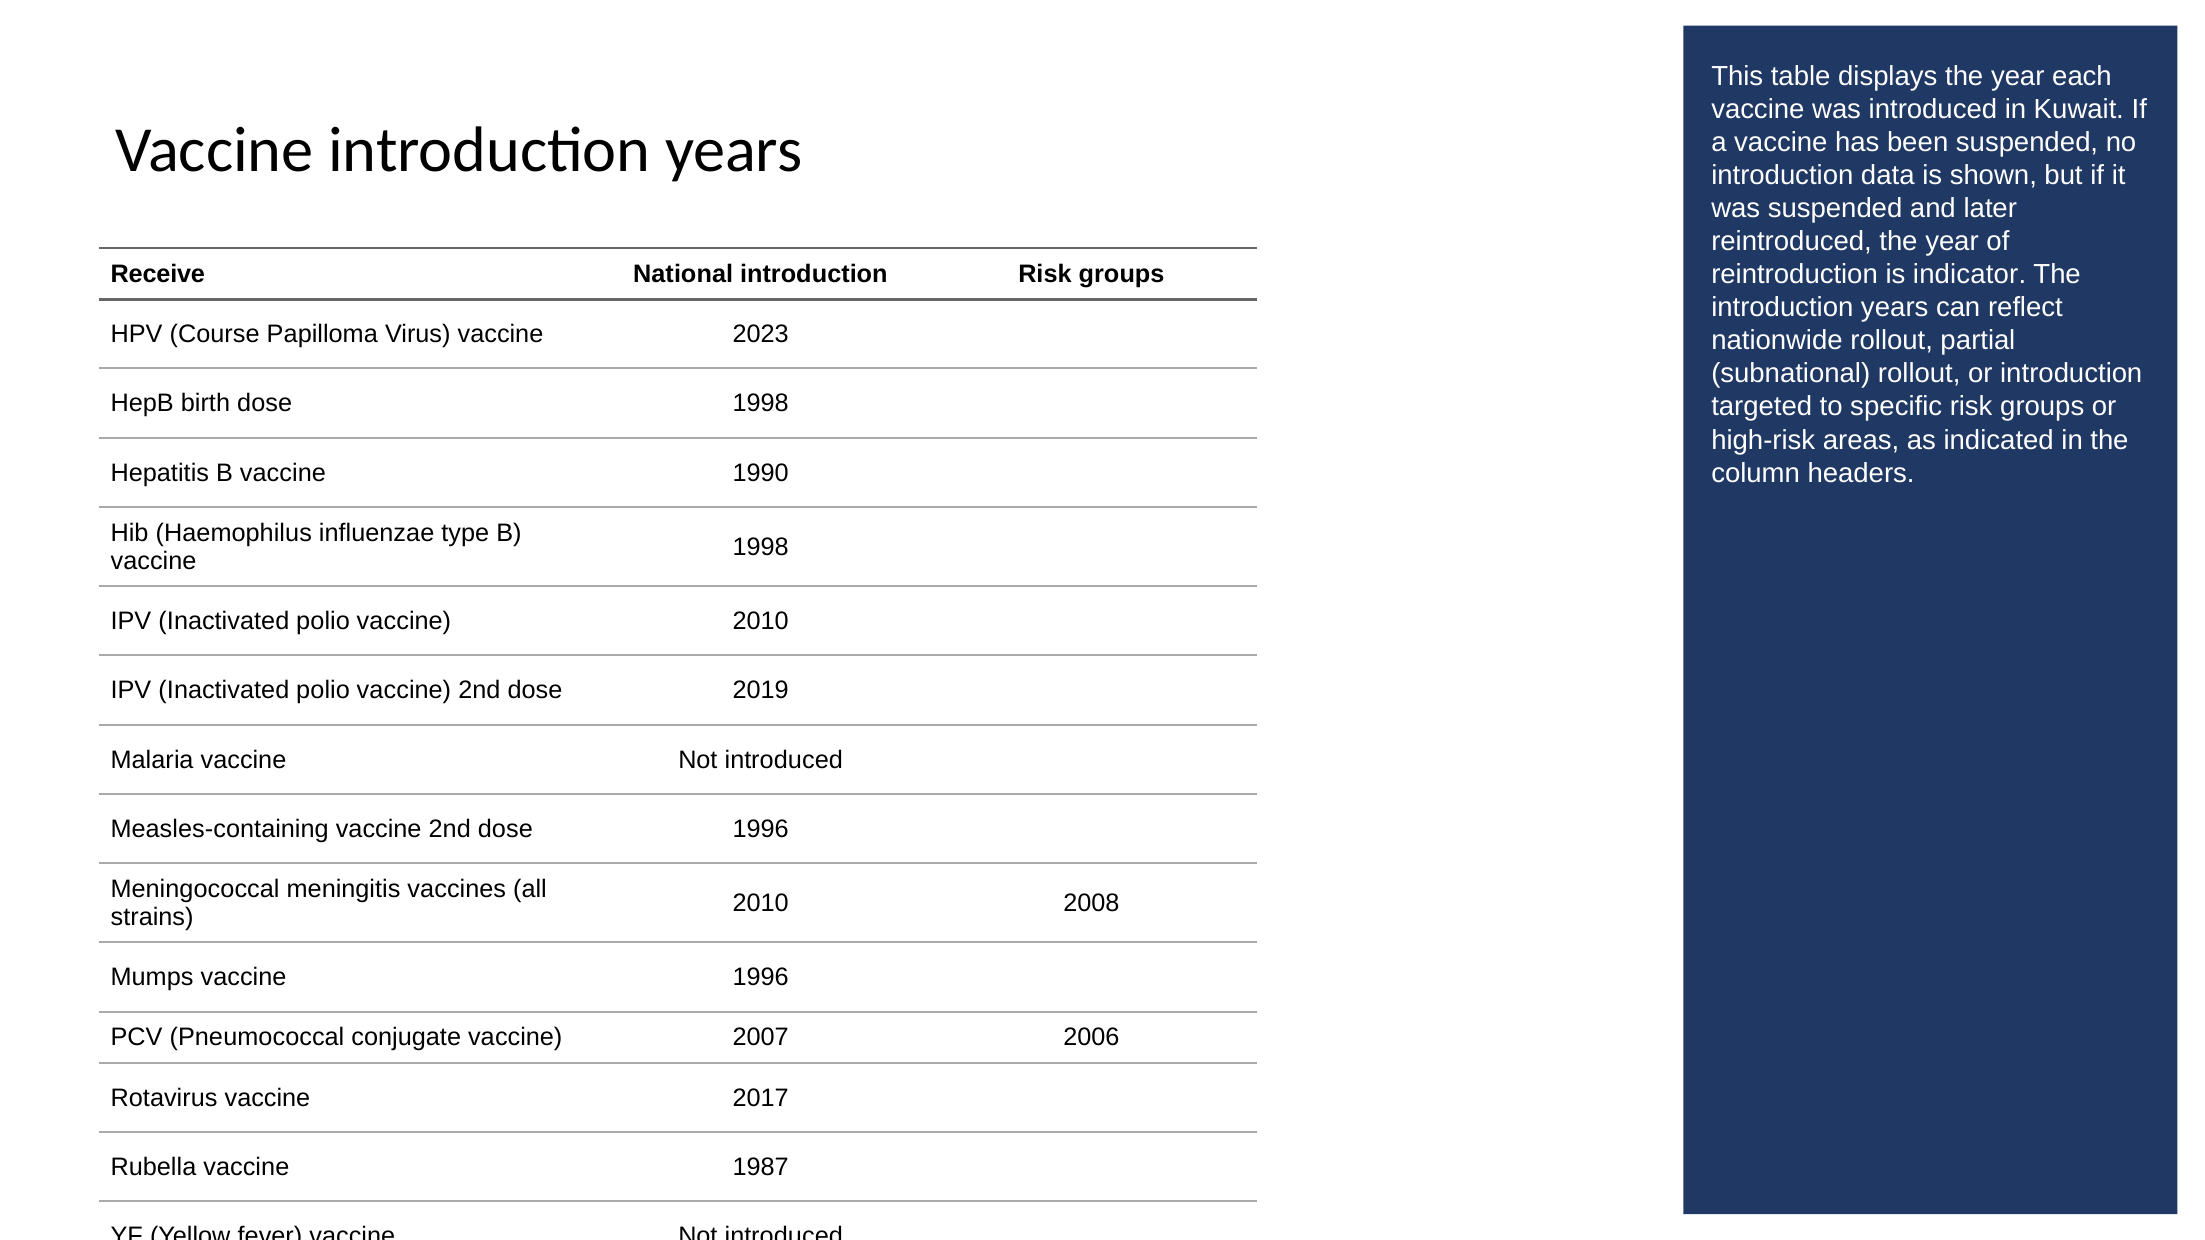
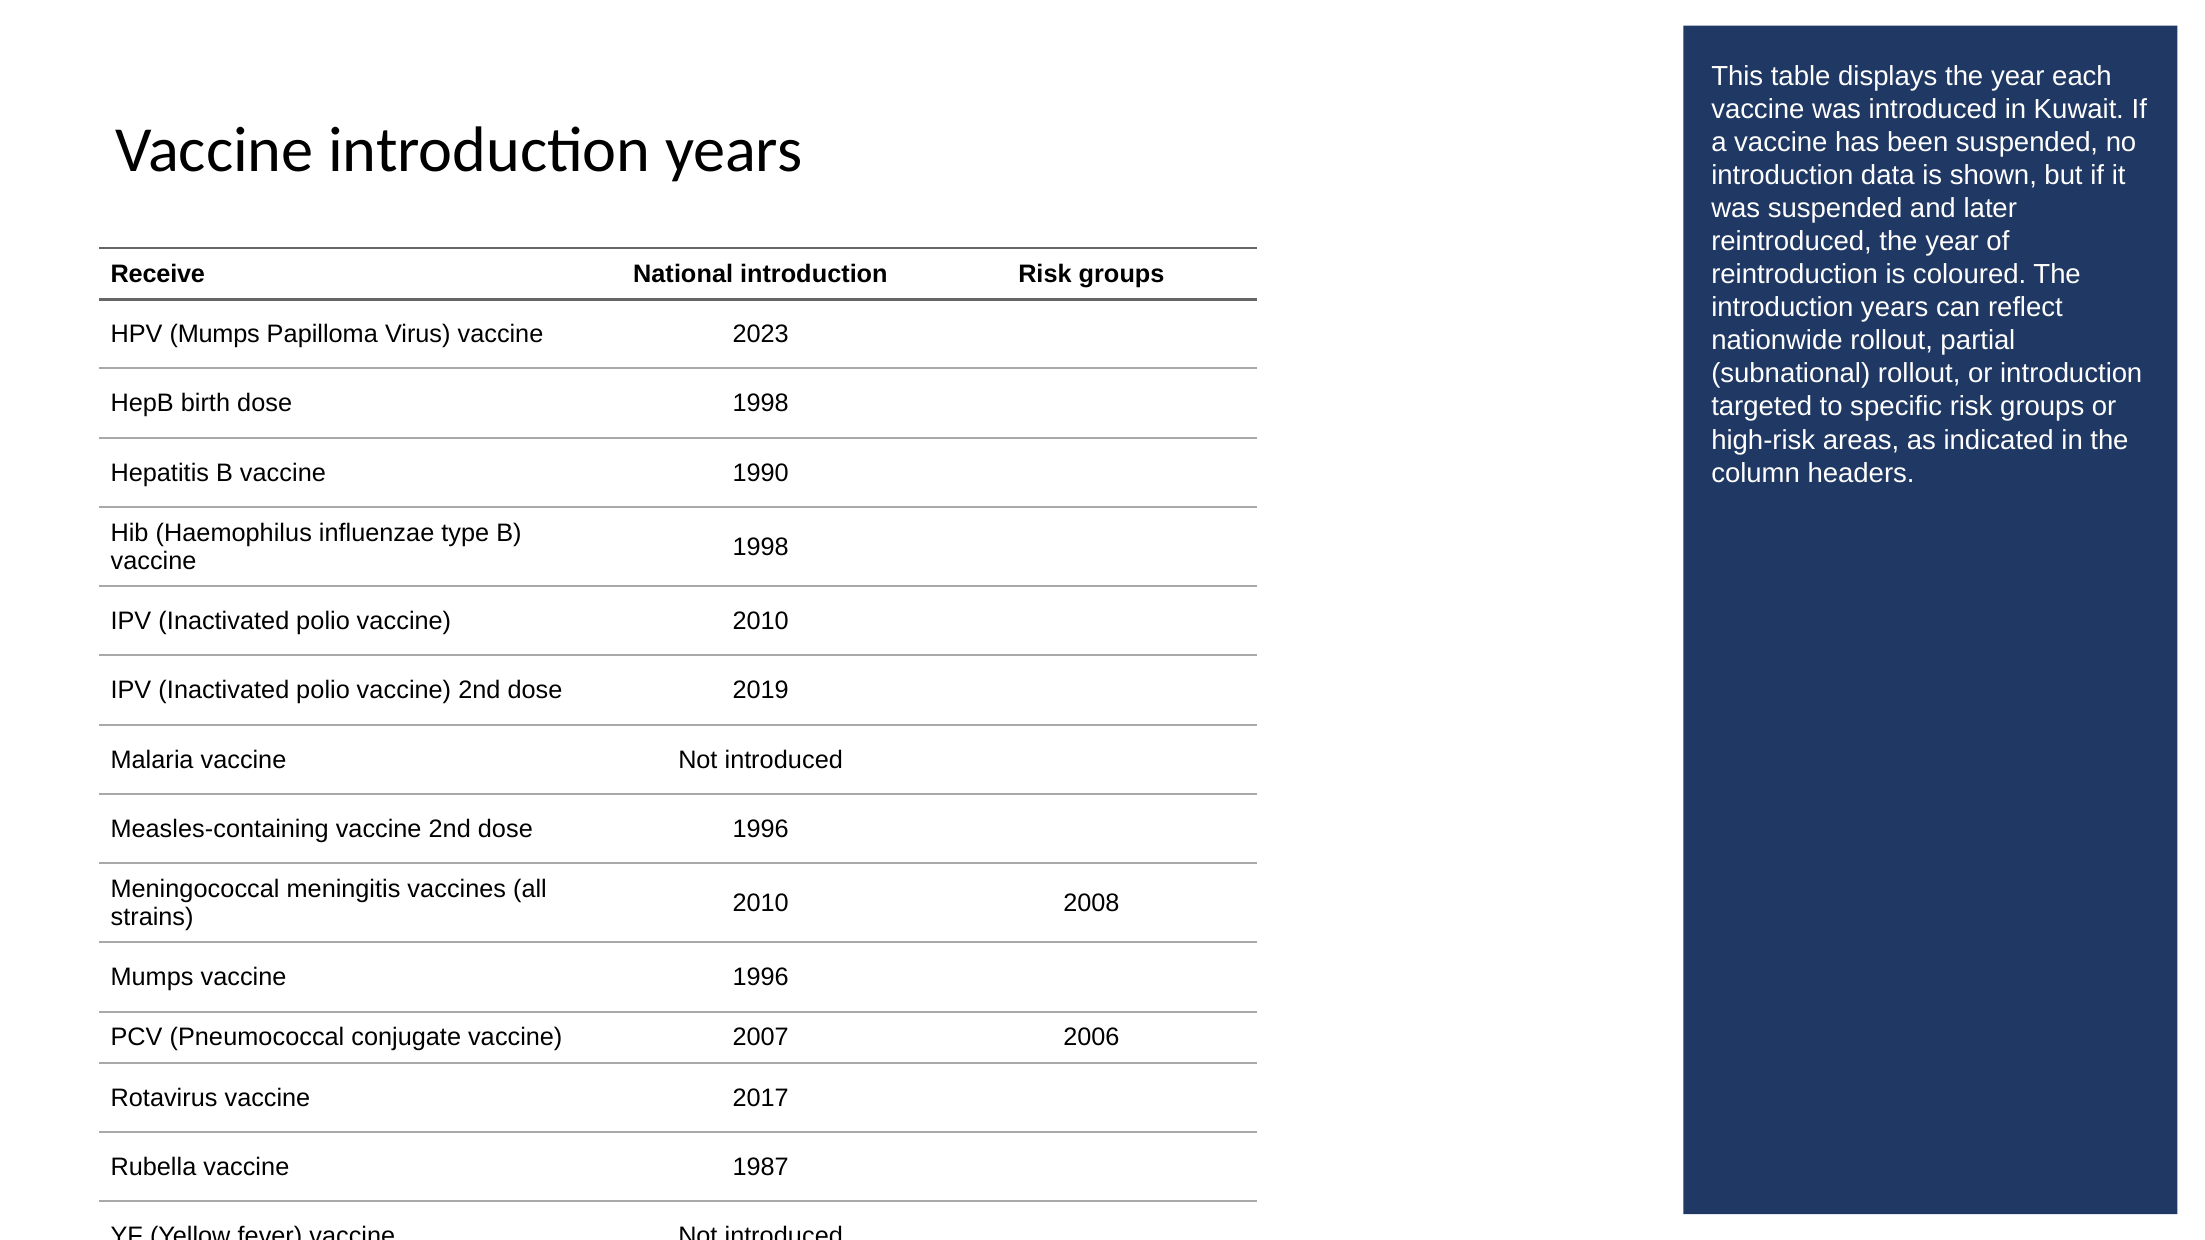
indicator: indicator -> coloured (1970, 275)
HPV Course: Course -> Mumps (215, 334)
